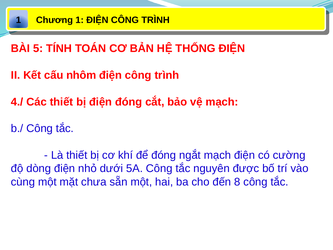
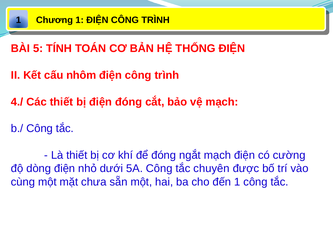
nguyên: nguyên -> chuyên (212, 168)
đến 8: 8 -> 1 (237, 182)
